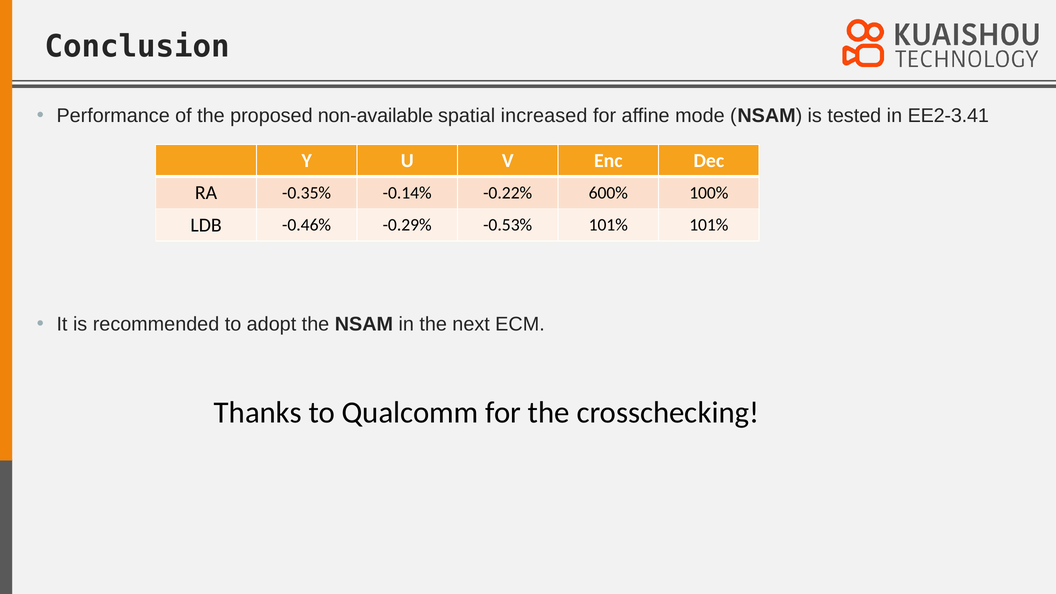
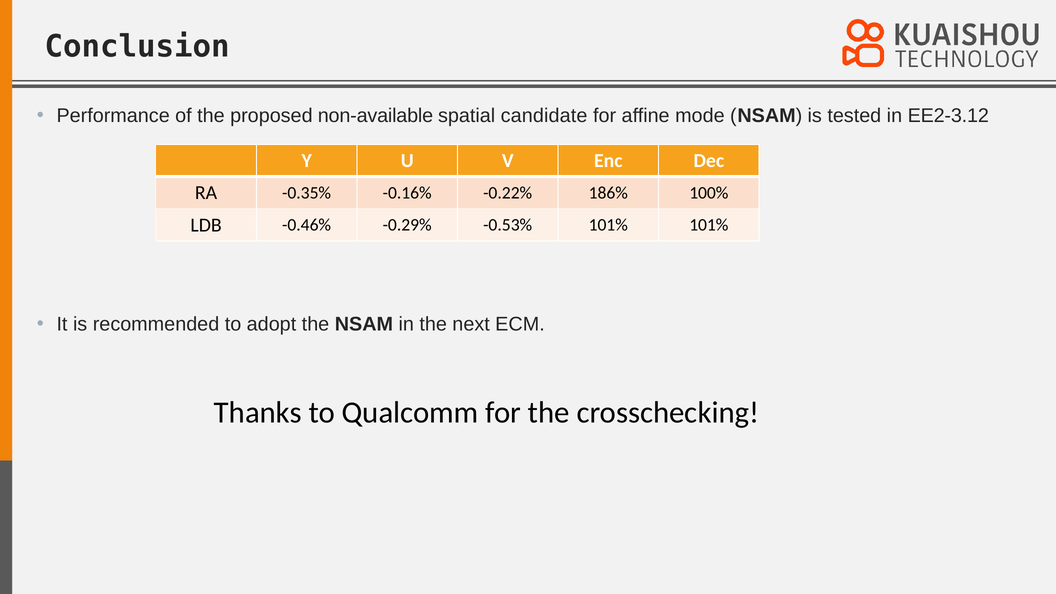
increased: increased -> candidate (544, 116)
EE2-3.41: EE2-3.41 -> EE2-3.12 (948, 116)
-0.14%: -0.14% -> -0.16% (407, 193)
600%: 600% -> 186% (608, 193)
